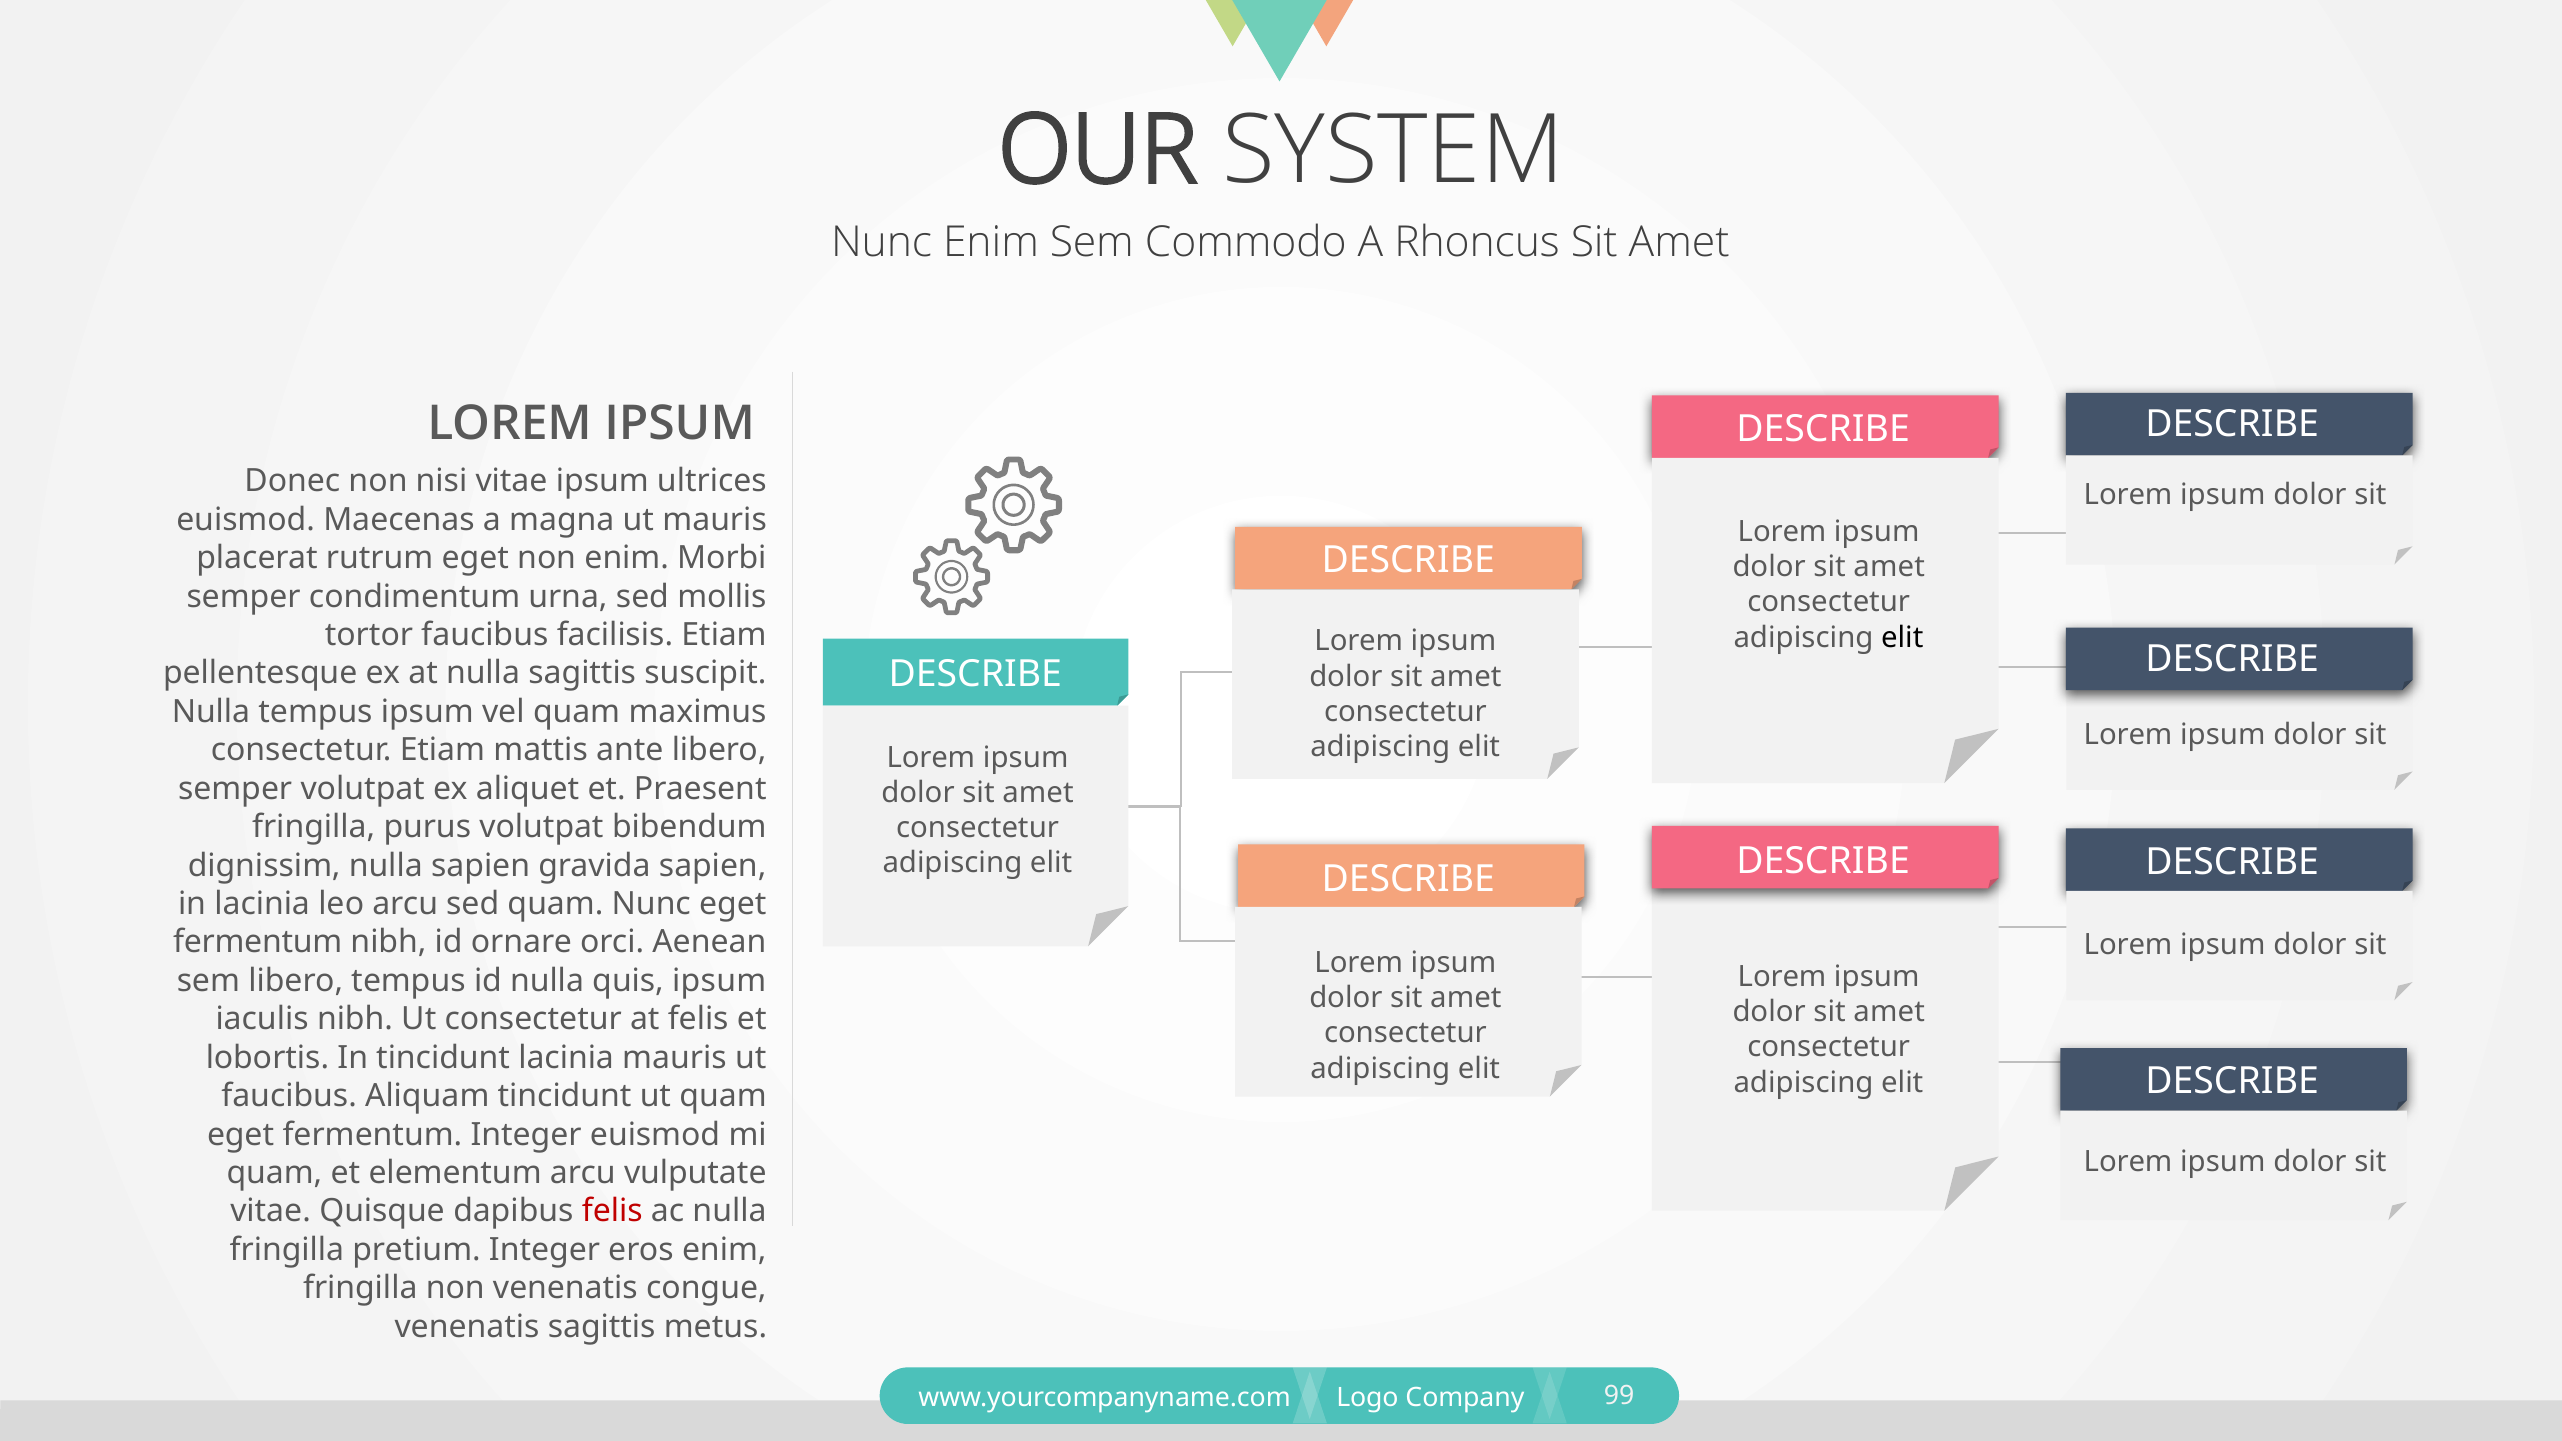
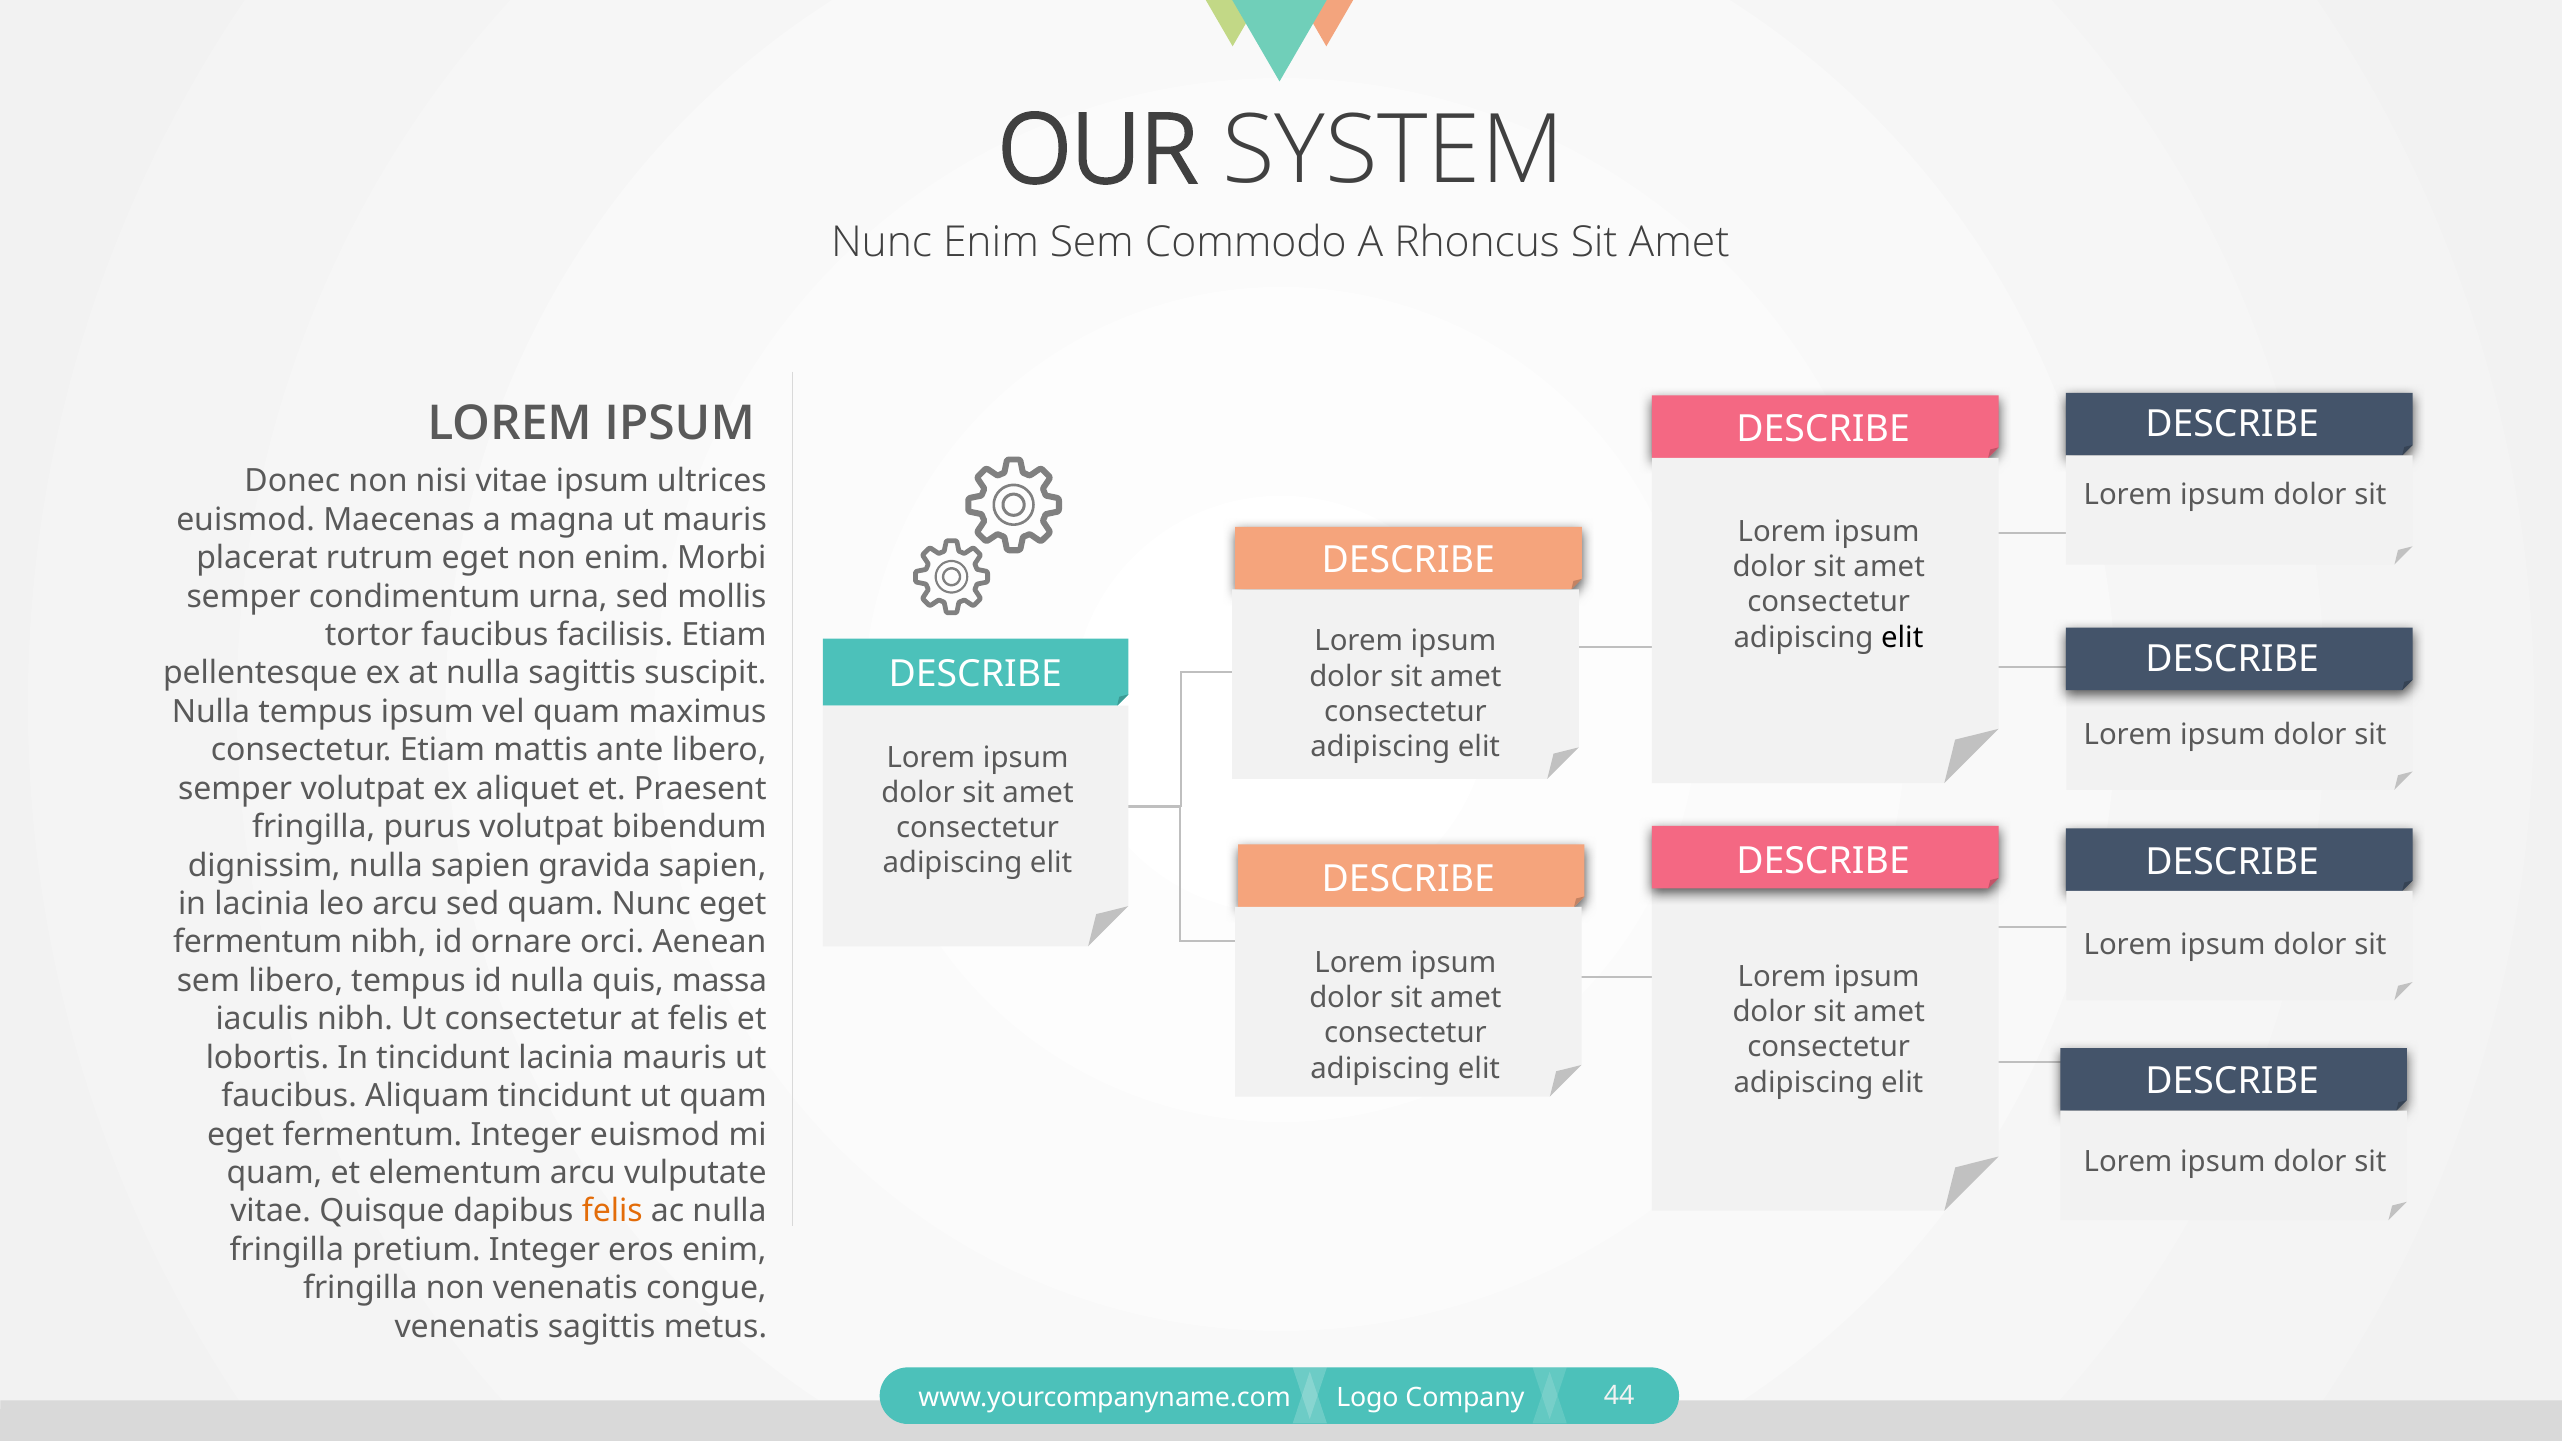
quis ipsum: ipsum -> massa (720, 981)
felis colour: red -> orange (612, 1211)
99: 99 -> 44 (1619, 1395)
